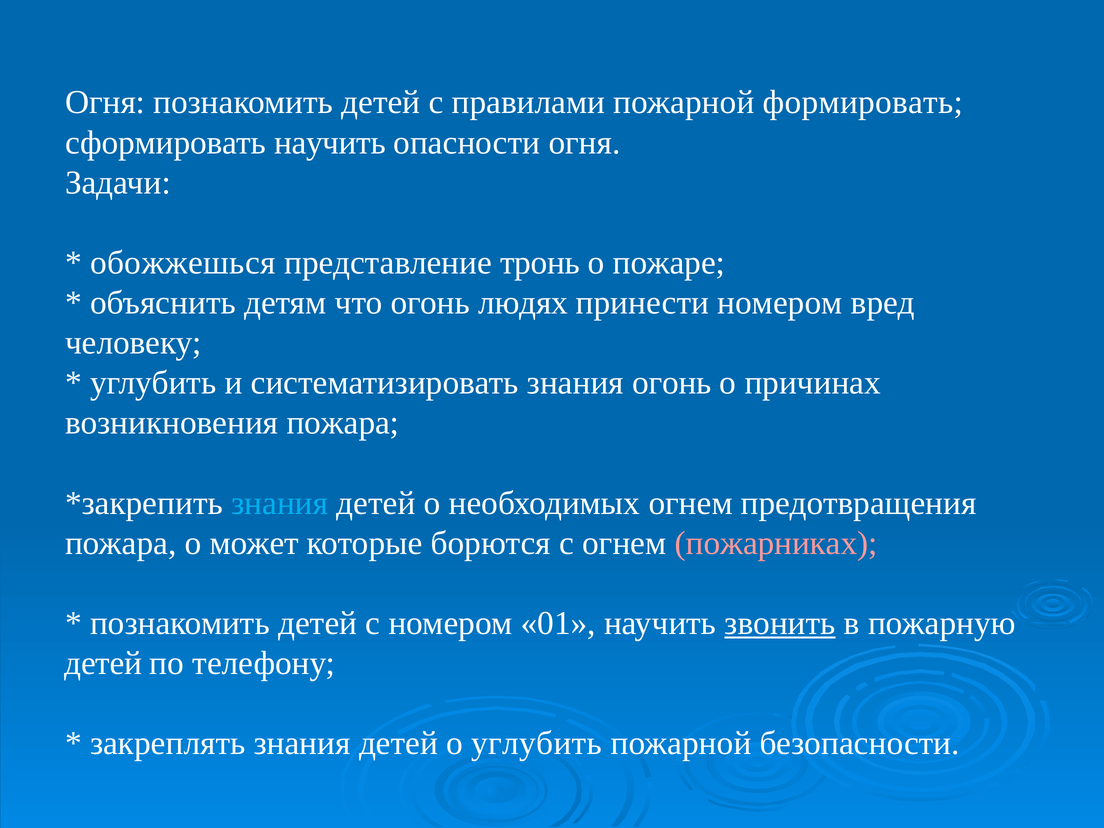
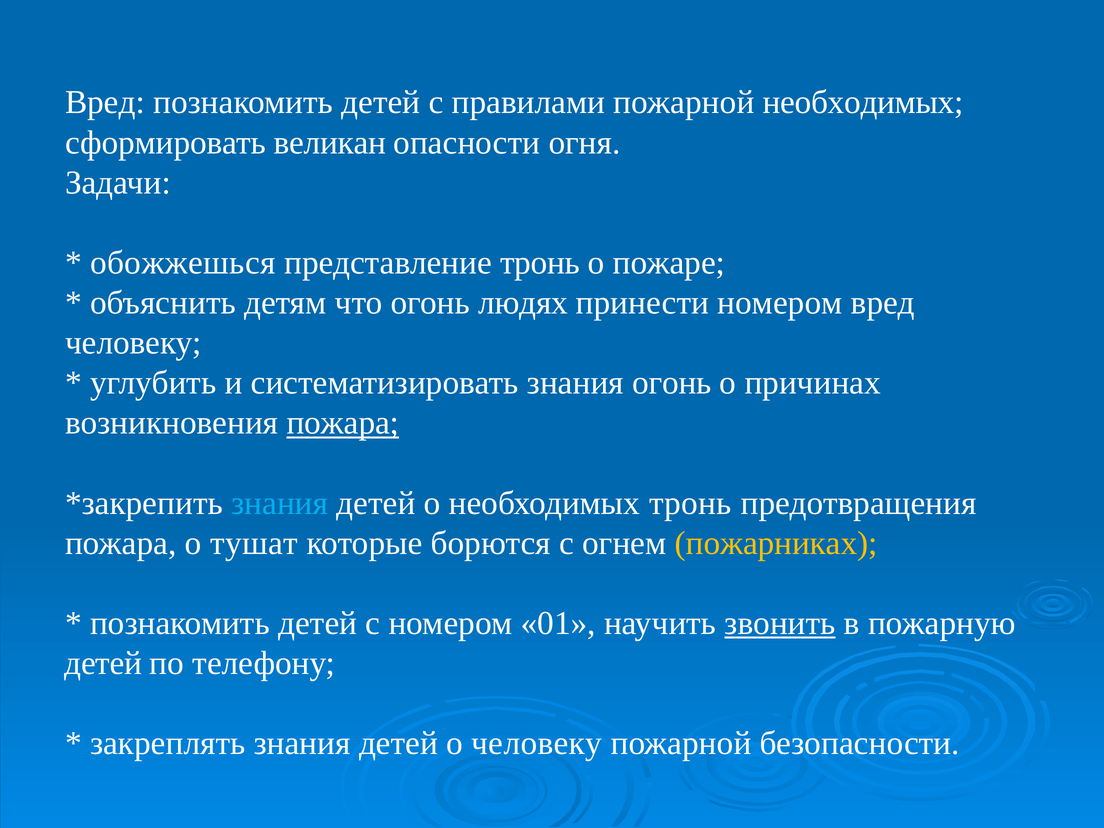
Огня: Огня -> Вред (105, 102)
пожарной формировать: формировать -> необходимых (863, 102)
сформировать научить: научить -> великан (330, 143)
пожара underline: none -> present (343, 423)
необходимых огнем: огнем -> тронь (690, 503)
может: может -> тушат (254, 543)
пожарниках colour: pink -> yellow (776, 543)
о углубить: углубить -> человеку (537, 743)
